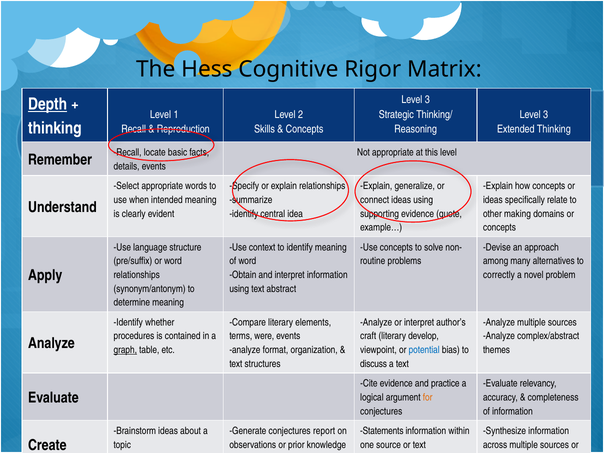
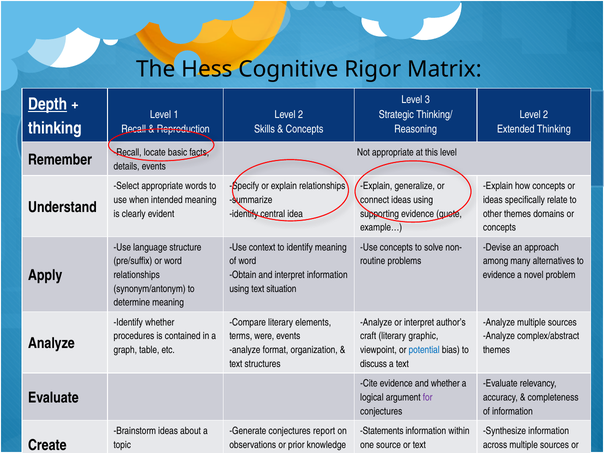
3: 3 -> 2 (546, 114)
making: making -> themes (518, 214)
correctly: correctly -> evidence (499, 275)
abstract: abstract -> situation (281, 289)
develop: develop -> graphic (423, 336)
graph underline: present -> none (125, 350)
and practice: practice -> whether (445, 384)
for colour: orange -> purple (428, 397)
